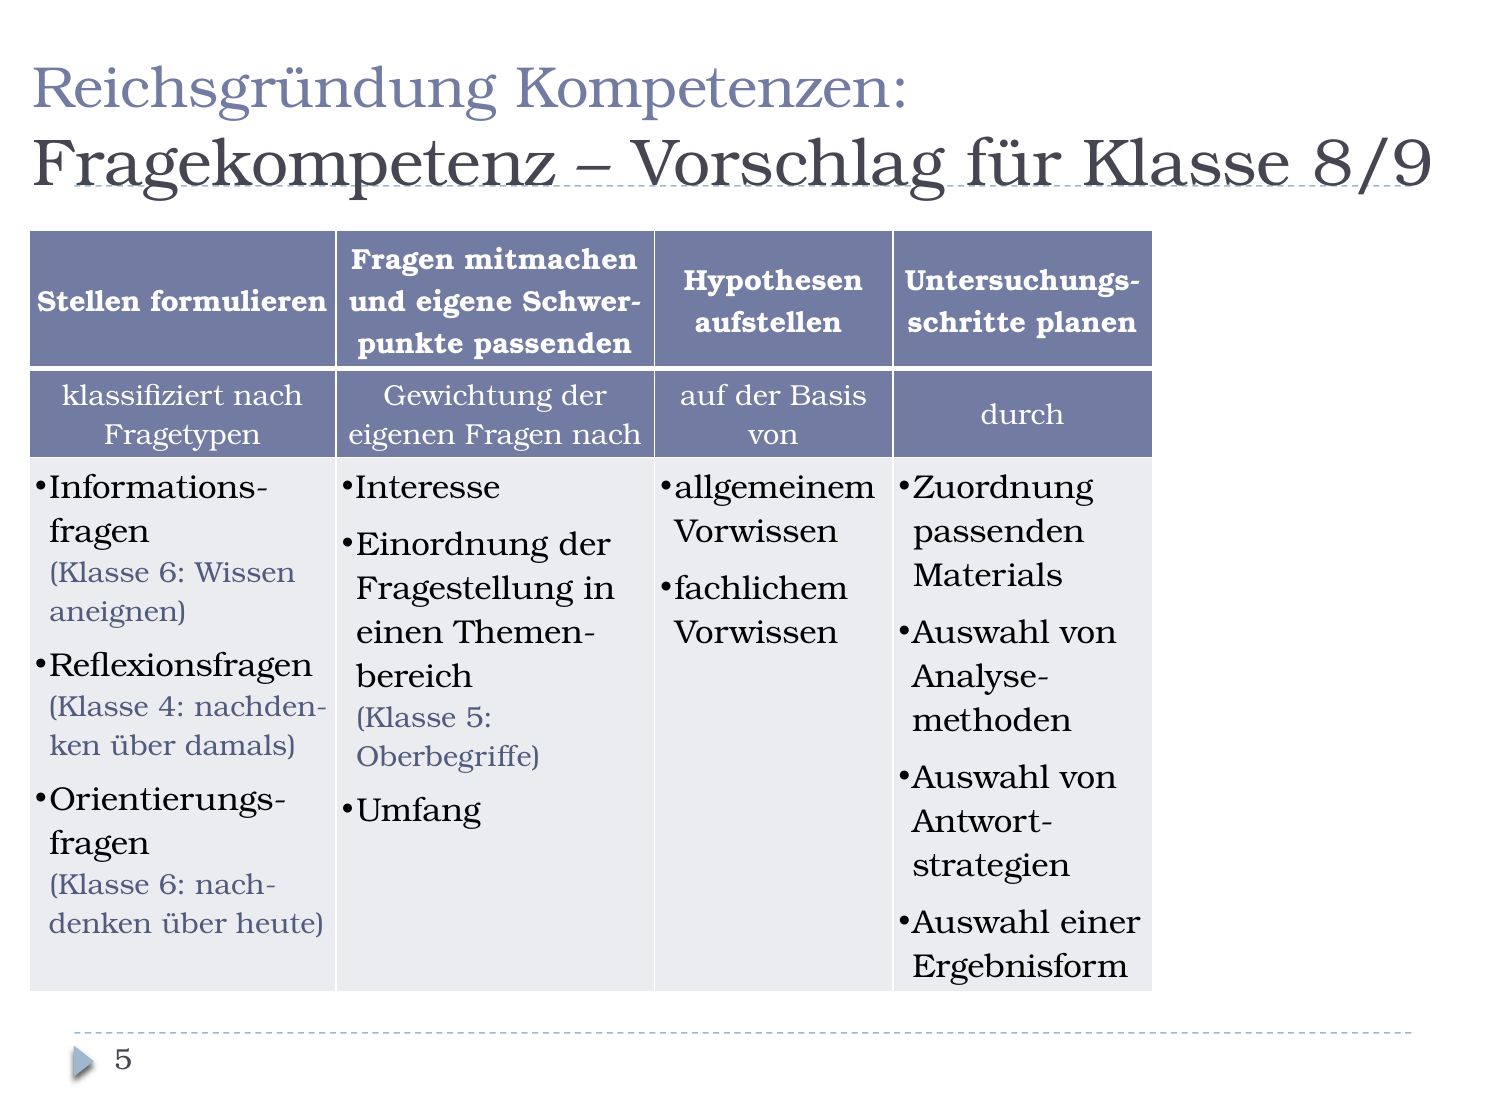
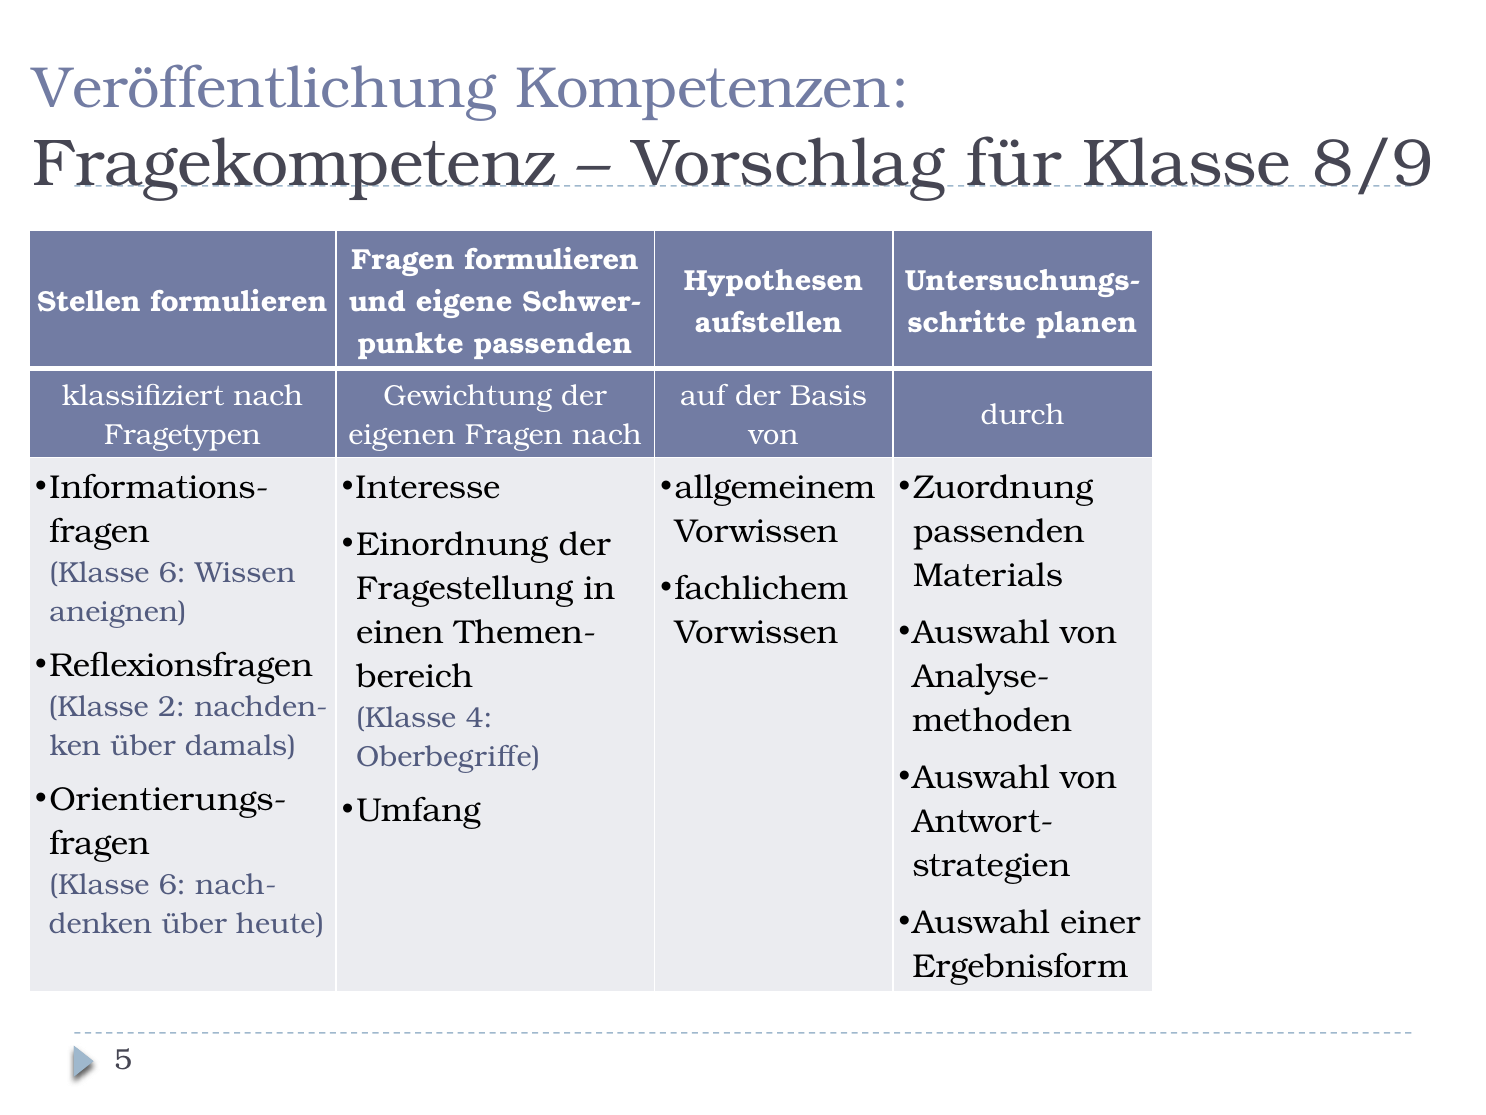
Reichsgründung: Reichsgründung -> Veröffentlichung (265, 89)
Fragen mitmachen: mitmachen -> formulieren (552, 259)
4: 4 -> 2 (172, 707)
Klasse 5: 5 -> 4 (479, 718)
